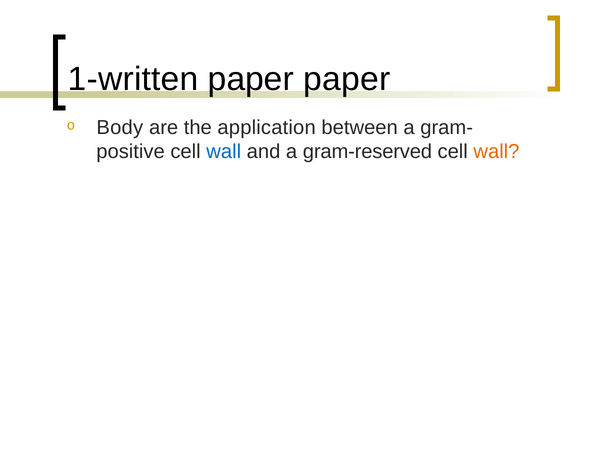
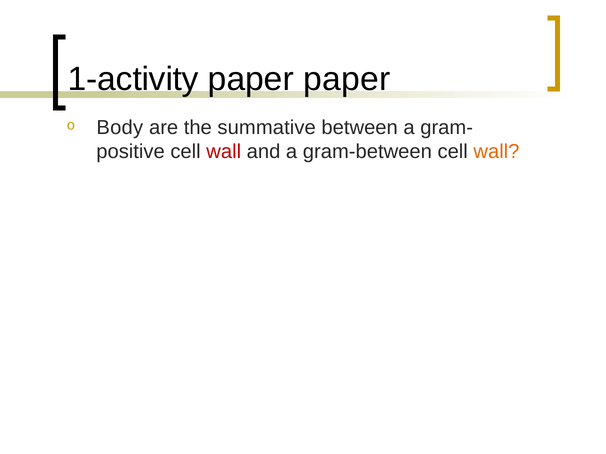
1-written: 1-written -> 1-activity (133, 79)
application: application -> summative (267, 128)
wall colour: blue -> red (224, 152)
gram-reserved: gram-reserved -> gram-between (367, 152)
